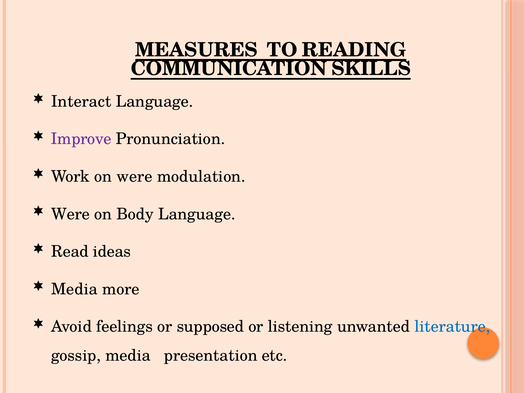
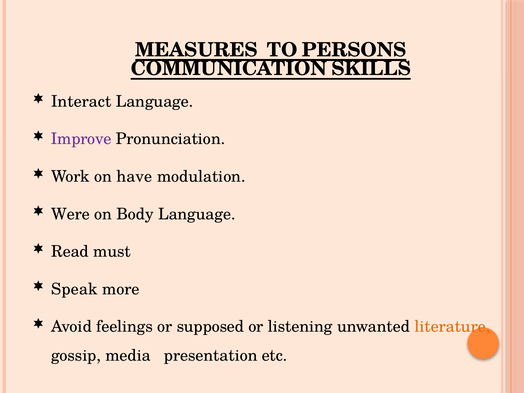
READING: READING -> PERSONS (354, 50)
on were: were -> have (134, 177)
ideas: ideas -> must (112, 252)
Media: Media -> Speak (74, 289)
literature colour: blue -> orange (452, 327)
